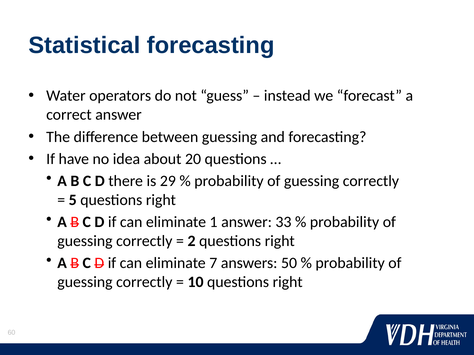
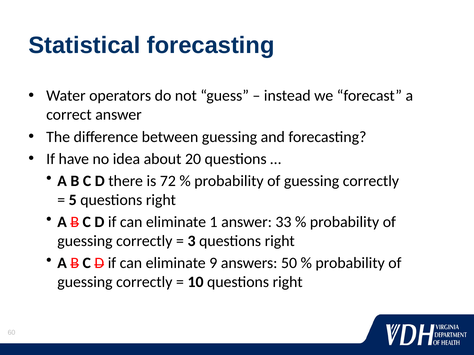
29: 29 -> 72 (168, 181)
2: 2 -> 3 (192, 241)
7: 7 -> 9 (213, 263)
